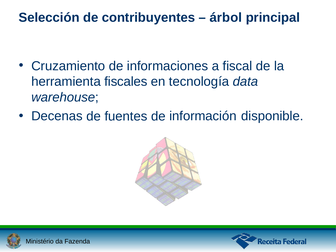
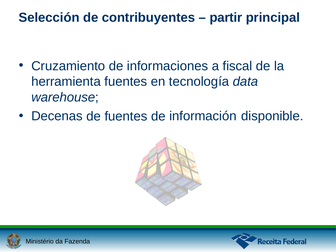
árbol: árbol -> partir (226, 18)
herramienta fiscales: fiscales -> fuentes (126, 82)
